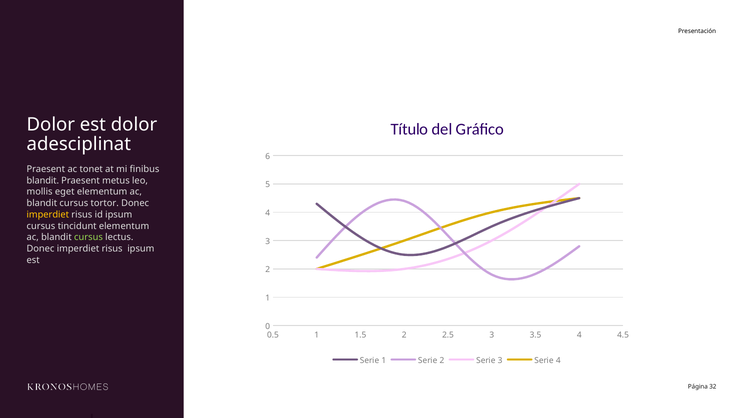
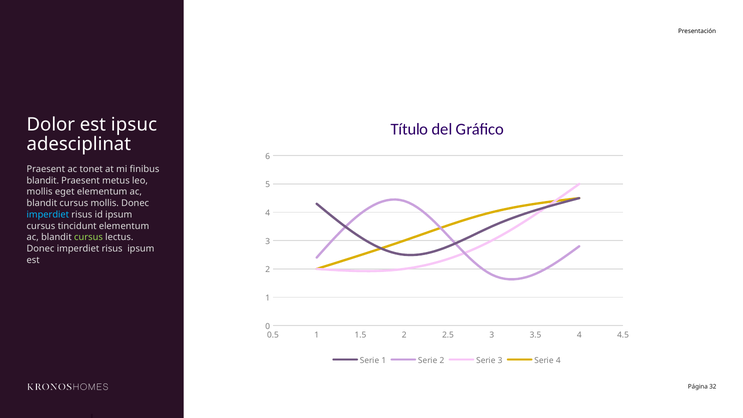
est dolor: dolor -> ipsuc (134, 125)
cursus tortor: tortor -> mollis (105, 203)
imperdiet colour: yellow -> light blue (48, 215)
